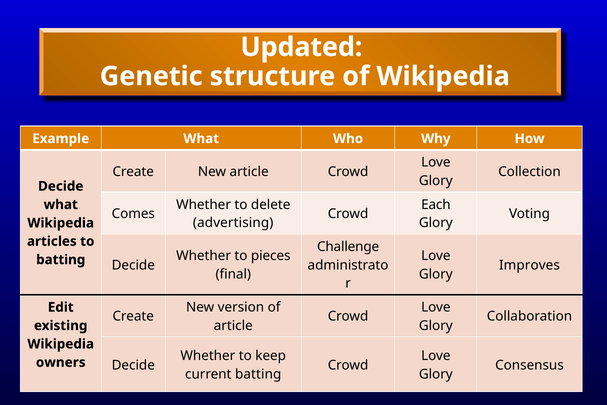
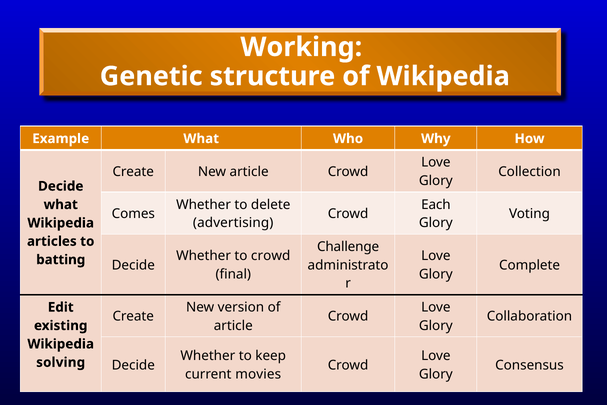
Updated: Updated -> Working (301, 47)
to pieces: pieces -> crowd (271, 256)
Improves: Improves -> Complete (530, 265)
owners: owners -> solving (61, 362)
current batting: batting -> movies (258, 374)
